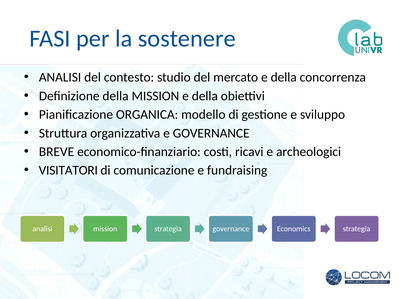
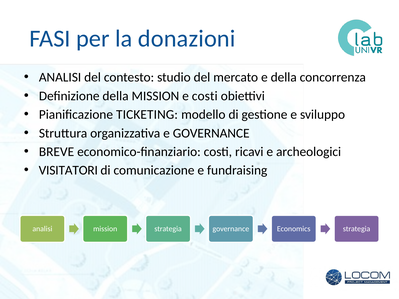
sostenere: sostenere -> donazioni (187, 39)
MISSION e della: della -> costi (205, 96)
ORGANICA: ORGANICA -> TICKETING (147, 115)
